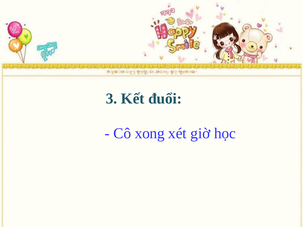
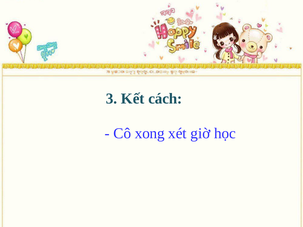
đuổi: đuổi -> cách (165, 99)
